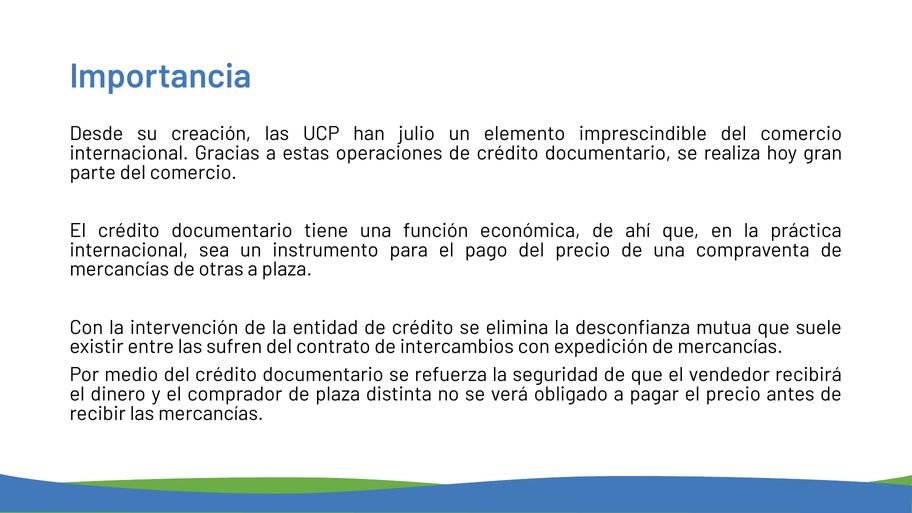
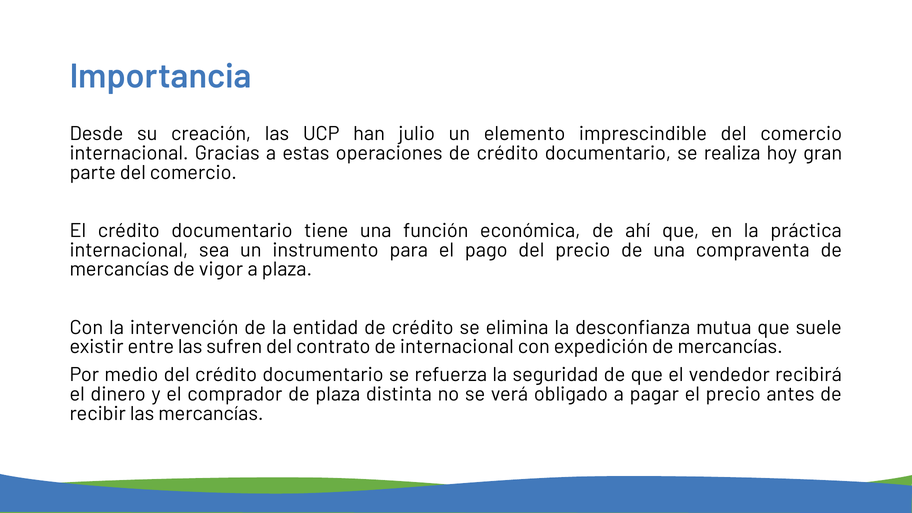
otras: otras -> vigor (221, 269)
de intercambios: intercambios -> internacional (457, 347)
